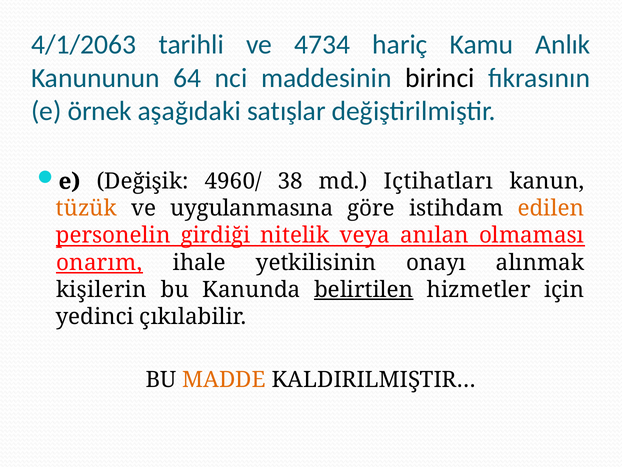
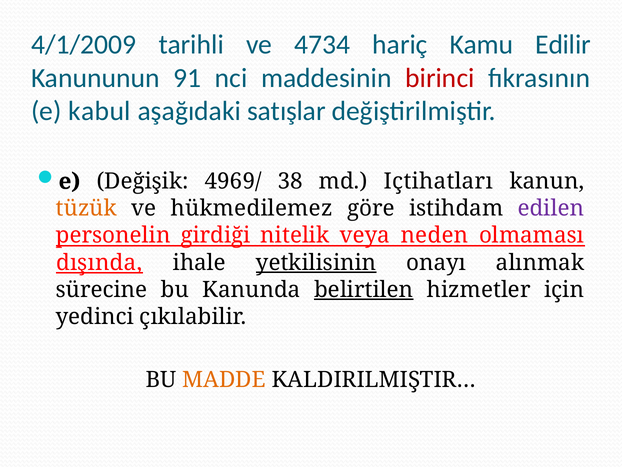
4/1/2063: 4/1/2063 -> 4/1/2009 (84, 45)
Anlık: Anlık -> Edilir (563, 45)
64: 64 -> 91 (187, 78)
birinci colour: black -> red (440, 78)
örnek: örnek -> kabul (100, 111)
4960/: 4960/ -> 4969/ (233, 181)
uygulanmasına: uygulanmasına -> hükmedilemez (252, 208)
edilen colour: orange -> purple (551, 208)
anılan: anılan -> neden (434, 235)
onarım: onarım -> dışında (99, 262)
yetkilisinin underline: none -> present (316, 262)
kişilerin: kişilerin -> sürecine (102, 289)
